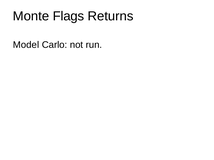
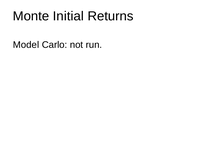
Flags: Flags -> Initial (68, 16)
